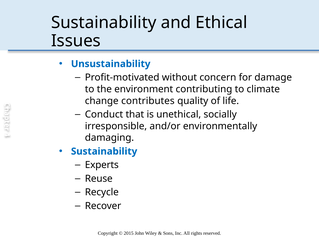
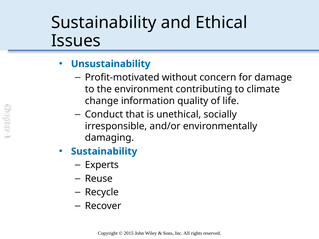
contributes: contributes -> information (148, 101)
